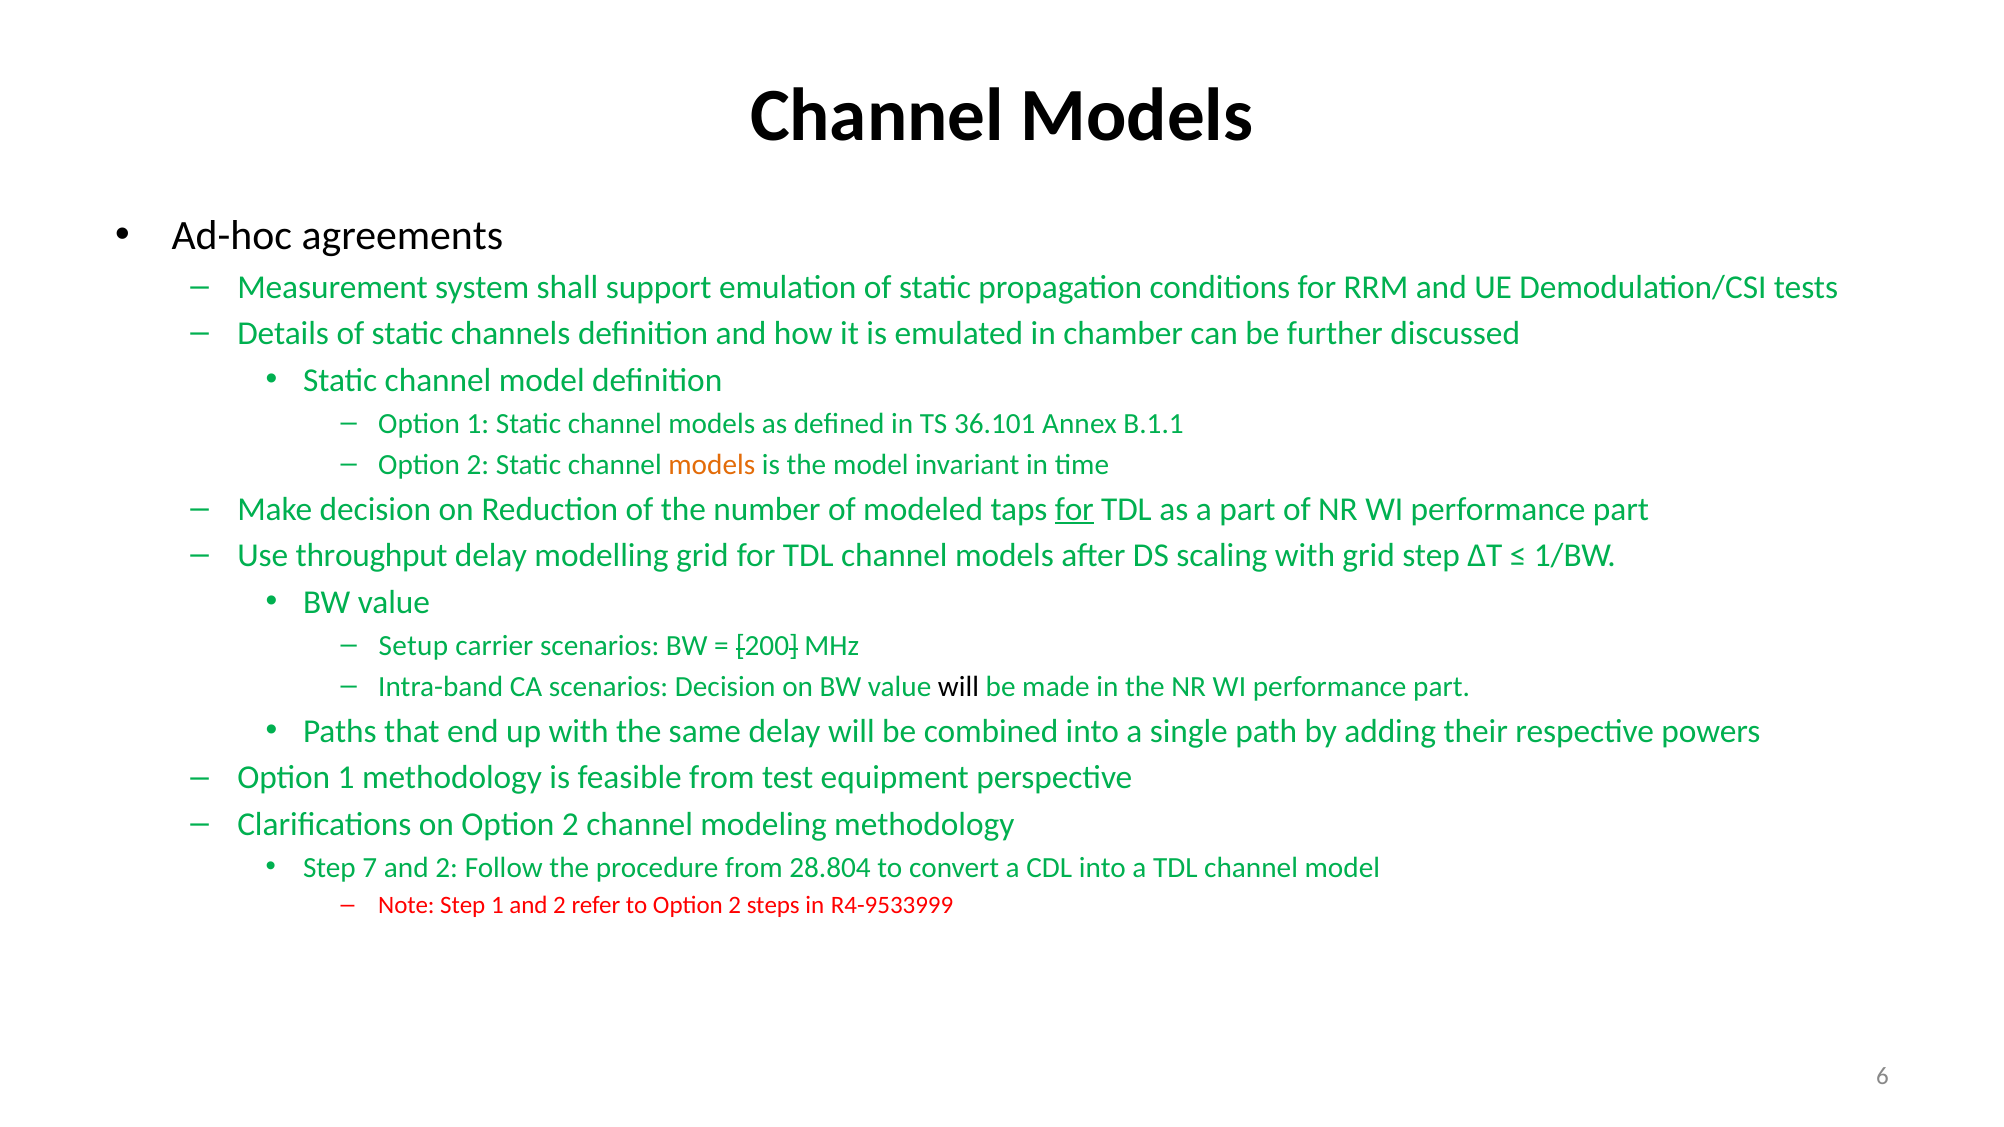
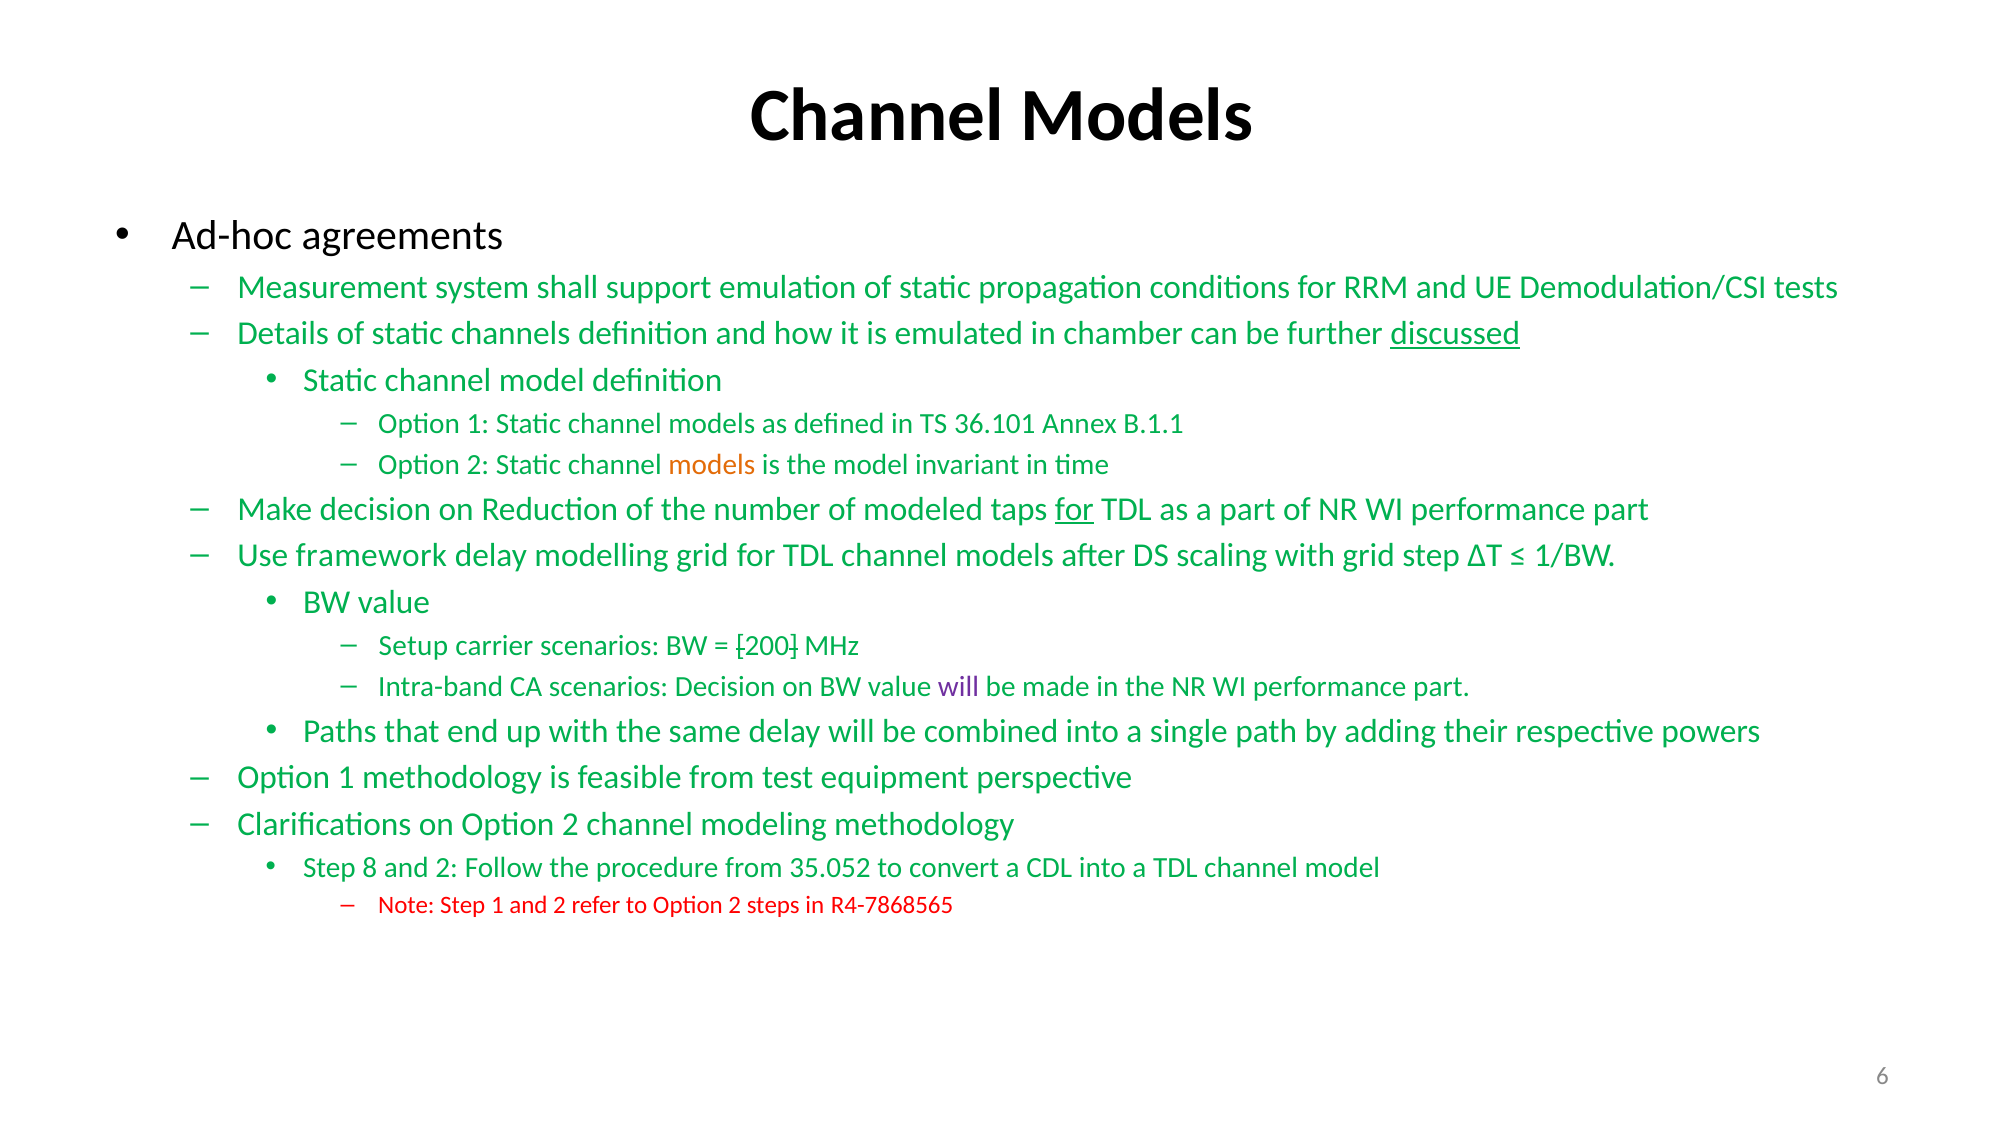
discussed underline: none -> present (1455, 334)
throughput: throughput -> framework (371, 556)
will colour: black -> purple (958, 687)
7: 7 -> 8 (370, 868)
28.804: 28.804 -> 35.052 (830, 868)
R4-9533999: R4-9533999 -> R4-7868565 (892, 905)
